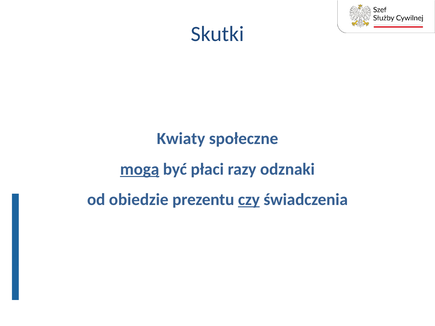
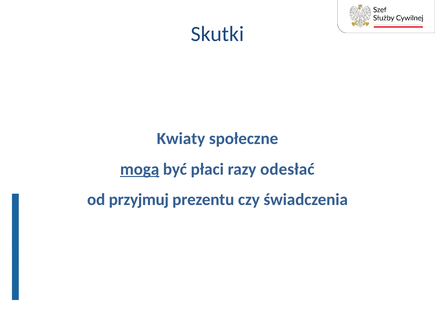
odznaki: odznaki -> odesłać (287, 169)
obiedzie: obiedzie -> przyjmuj (139, 200)
czy underline: present -> none (249, 200)
